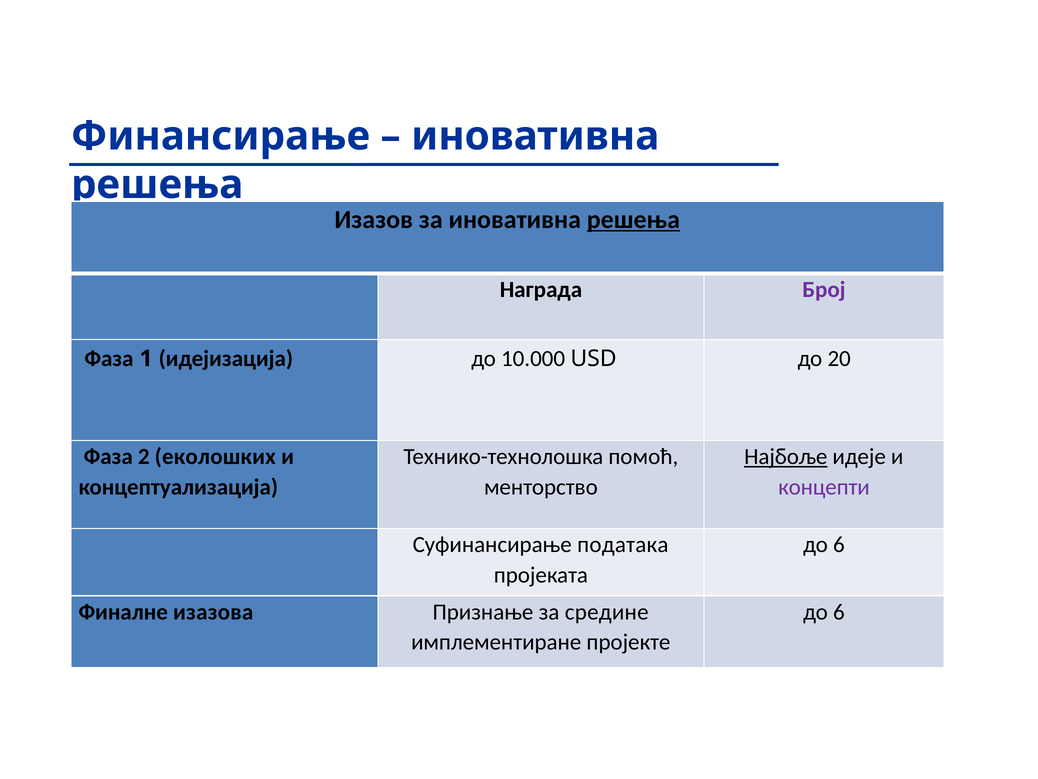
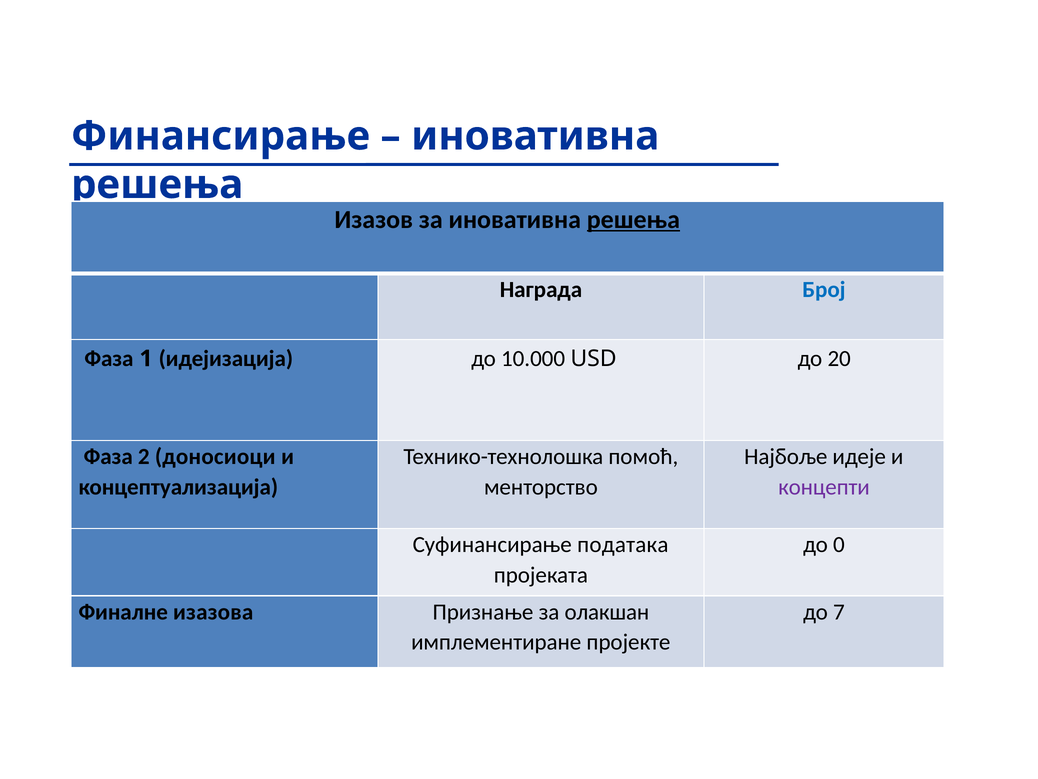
Број colour: purple -> blue (824, 290)
еколошких: еколошких -> доносиоци (215, 456)
Најбоље underline: present -> none (786, 456)
6: 6 -> 0 (839, 544)
средине: средине -> олакшан (607, 612)
6: 6 -> 7 (839, 612)
